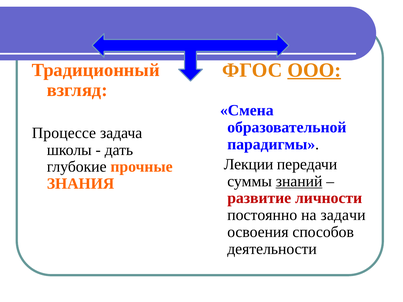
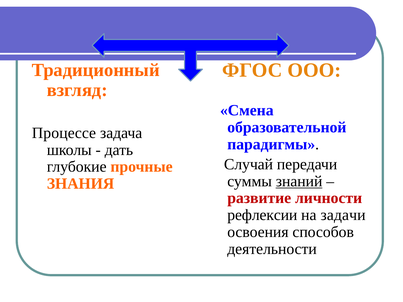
ООО underline: present -> none (314, 70)
Лекции: Лекции -> Случай (248, 164)
постоянно: постоянно -> рефлексии (262, 215)
